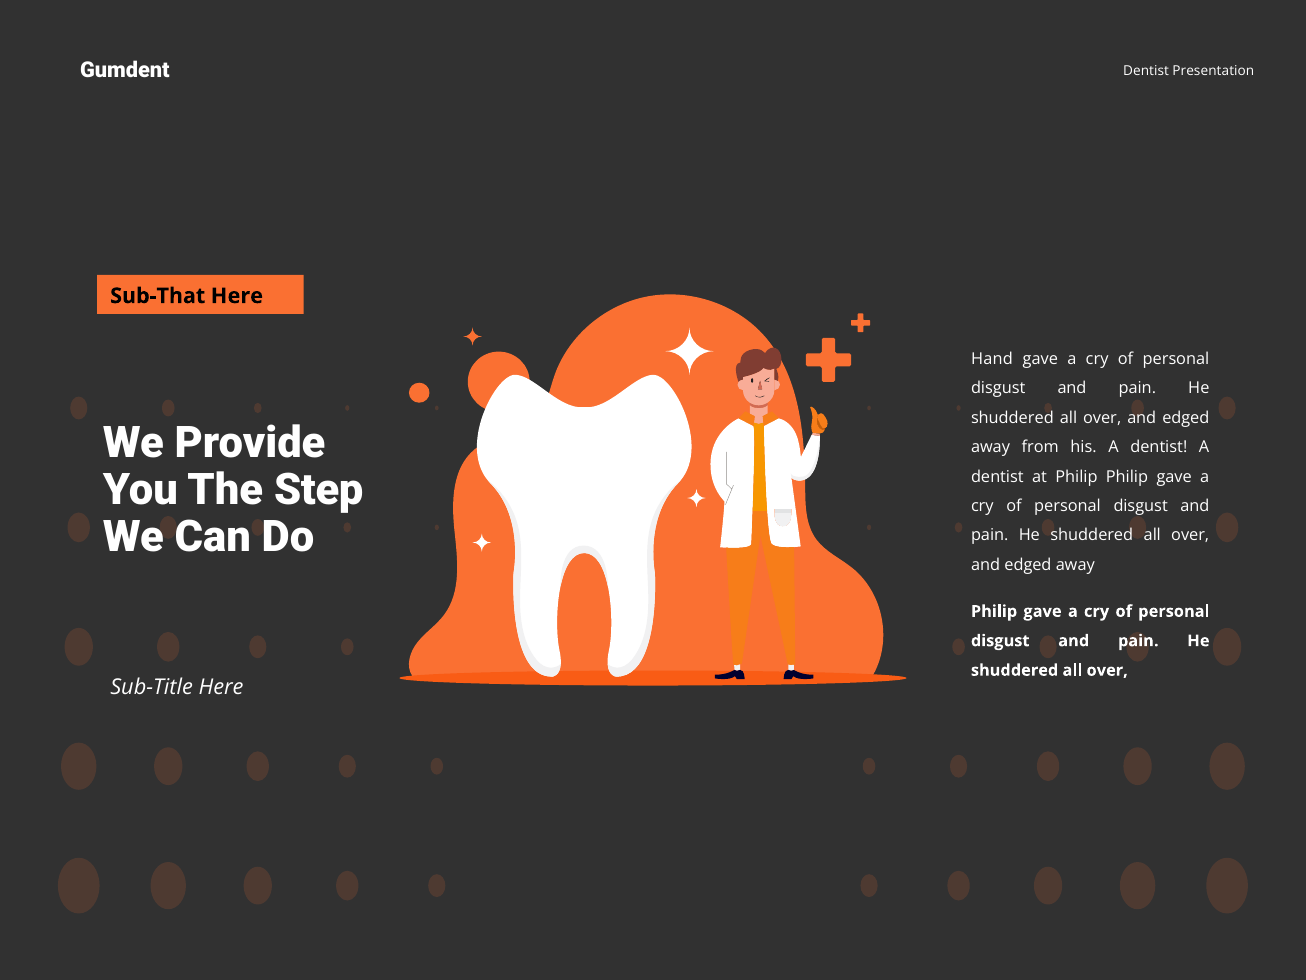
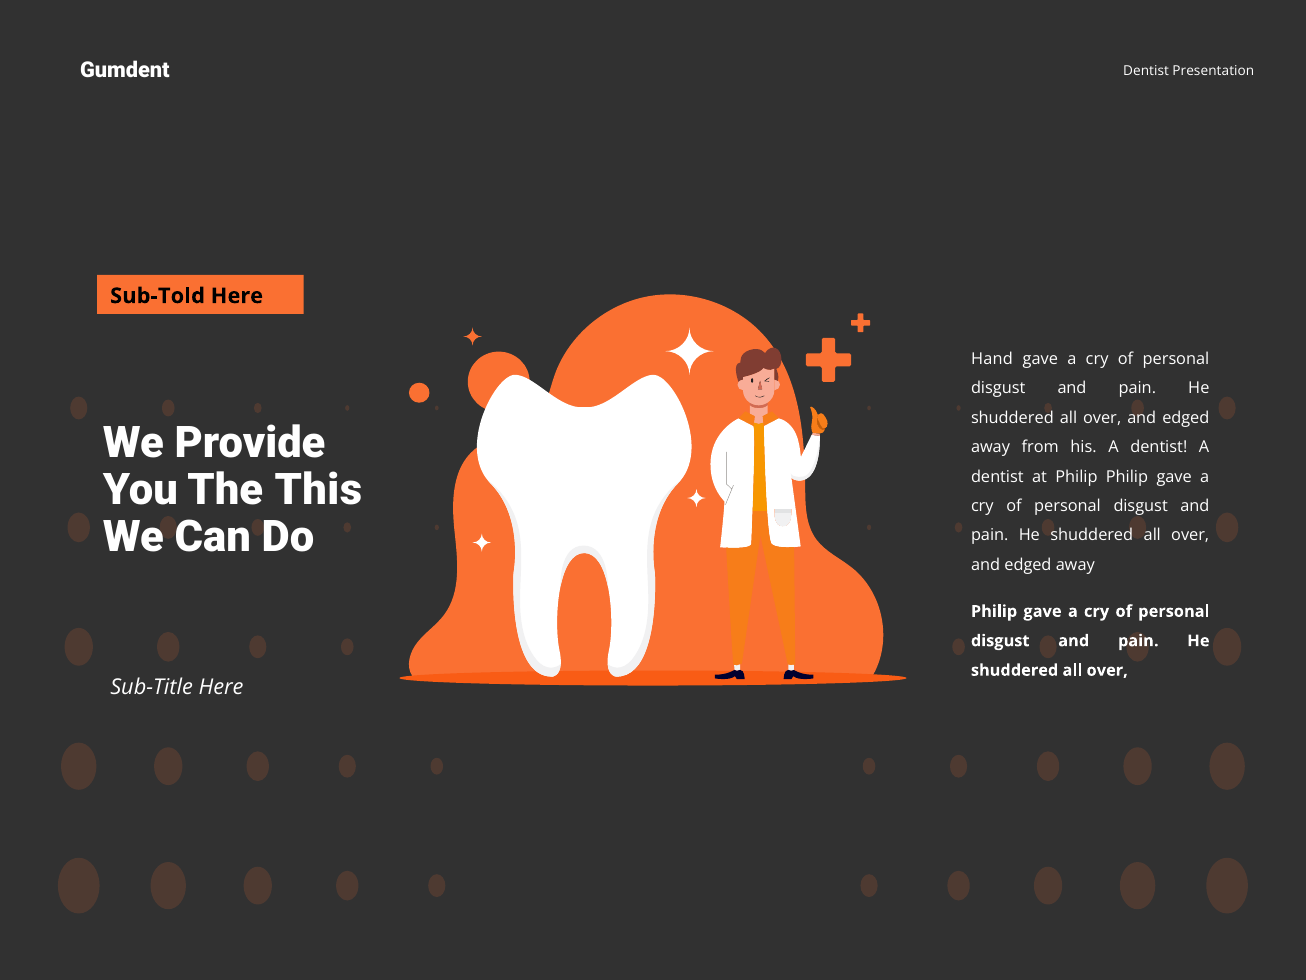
Sub-That: Sub-That -> Sub-Told (158, 296)
Step: Step -> This (318, 490)
